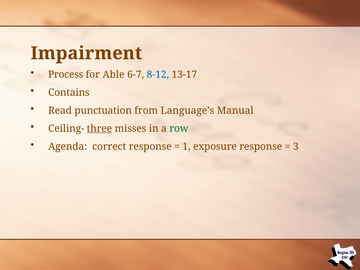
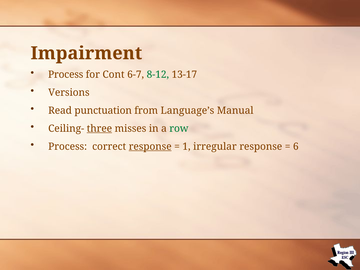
Able: Able -> Cont (114, 75)
8-12 colour: blue -> green (158, 75)
Contains: Contains -> Versions (69, 93)
Agenda: Agenda -> Process (68, 147)
response underline: none -> present (150, 147)
exposure: exposure -> irregular (215, 147)
3: 3 -> 6 (296, 147)
